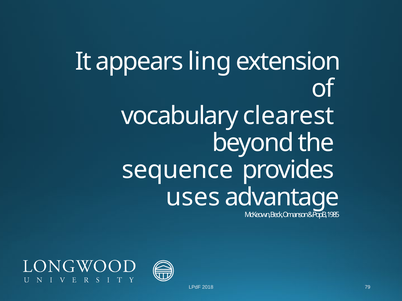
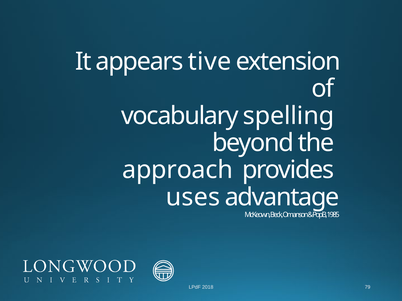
ling: ling -> tive (210, 62)
clearest: clearest -> spelling (289, 116)
sequence: sequence -> approach (178, 170)
